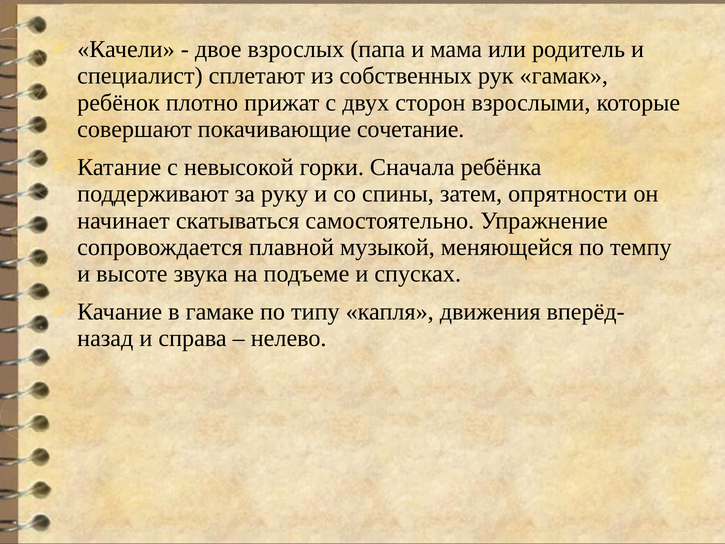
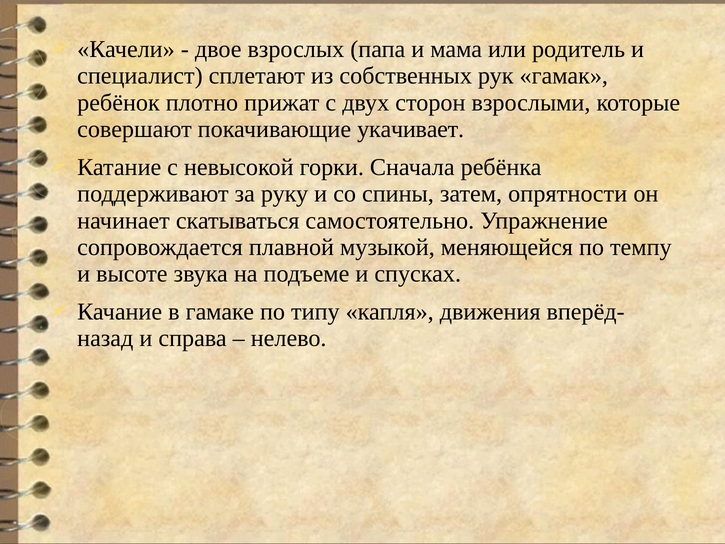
сочетание: сочетание -> укачивает (411, 129)
